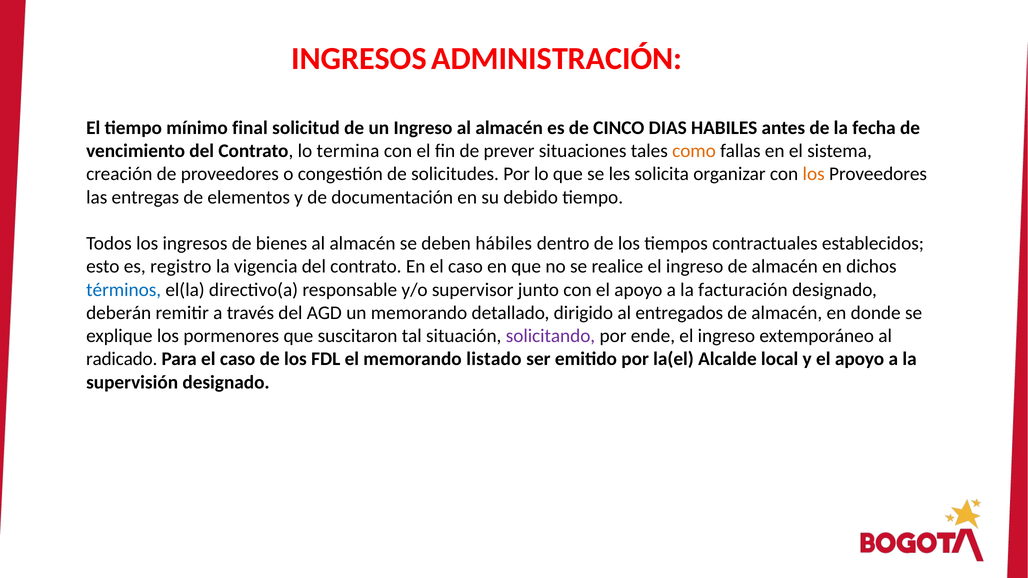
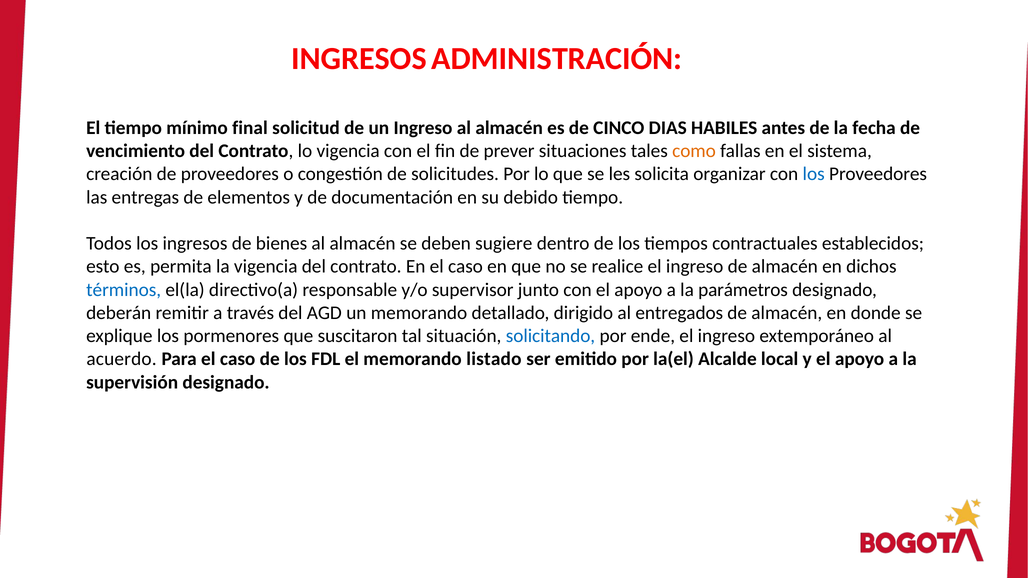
lo termina: termina -> vigencia (348, 151)
los colour: orange -> blue (814, 174)
hábiles: hábiles -> sugiere (504, 244)
registro: registro -> permita (181, 267)
facturación: facturación -> parámetros (743, 290)
solicitando colour: purple -> blue (550, 336)
radicado: radicado -> acuerdo (122, 359)
